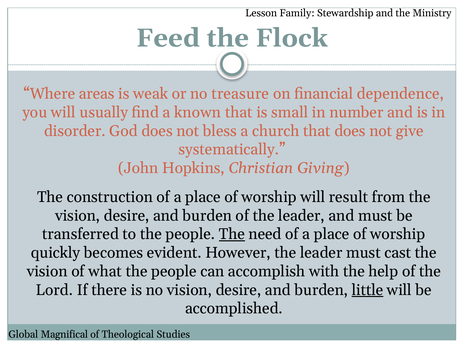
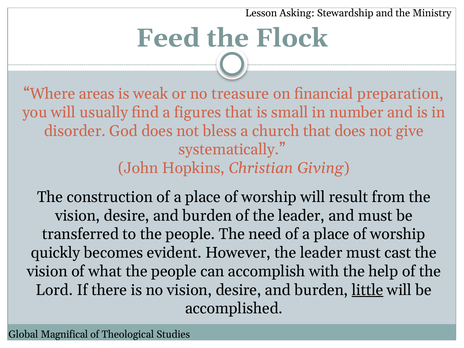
Family: Family -> Asking (297, 13)
dependence: dependence -> preparation (400, 94)
known: known -> figures (198, 112)
The underline: present -> none (232, 234)
